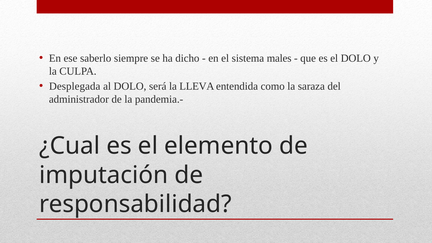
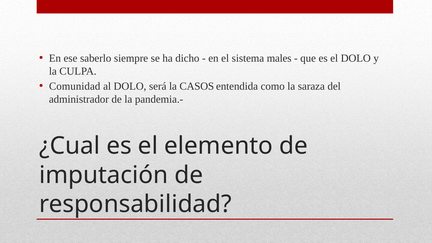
Desplegada: Desplegada -> Comunidad (75, 86)
LLEVA: LLEVA -> CASOS (197, 86)
